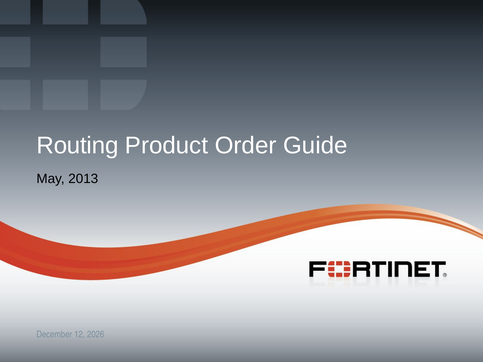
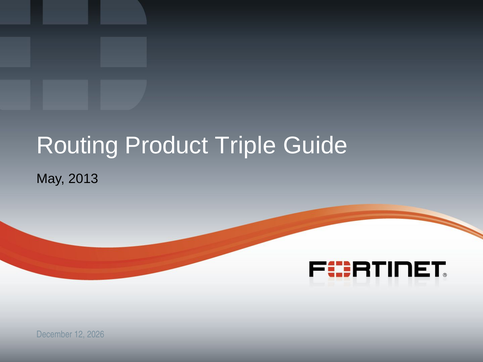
Order: Order -> Triple (246, 146)
